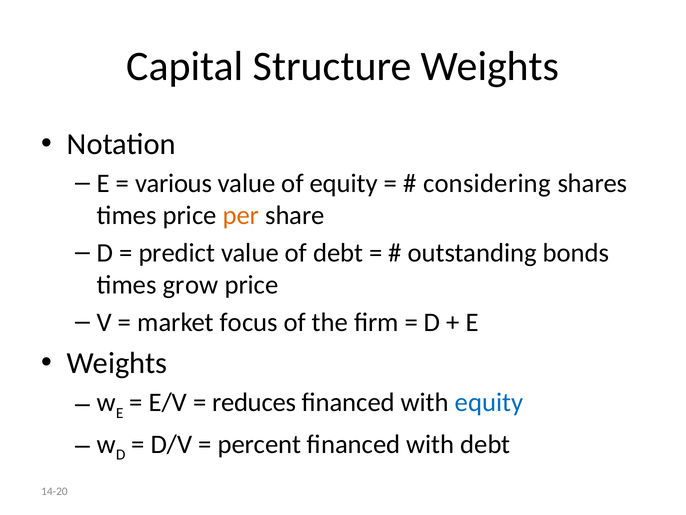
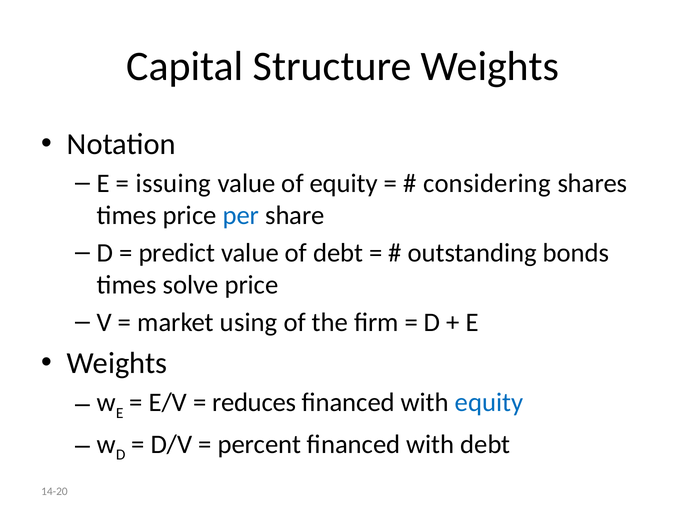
various: various -> issuing (173, 183)
per colour: orange -> blue (241, 215)
grow: grow -> solve (191, 285)
focus: focus -> using (249, 322)
